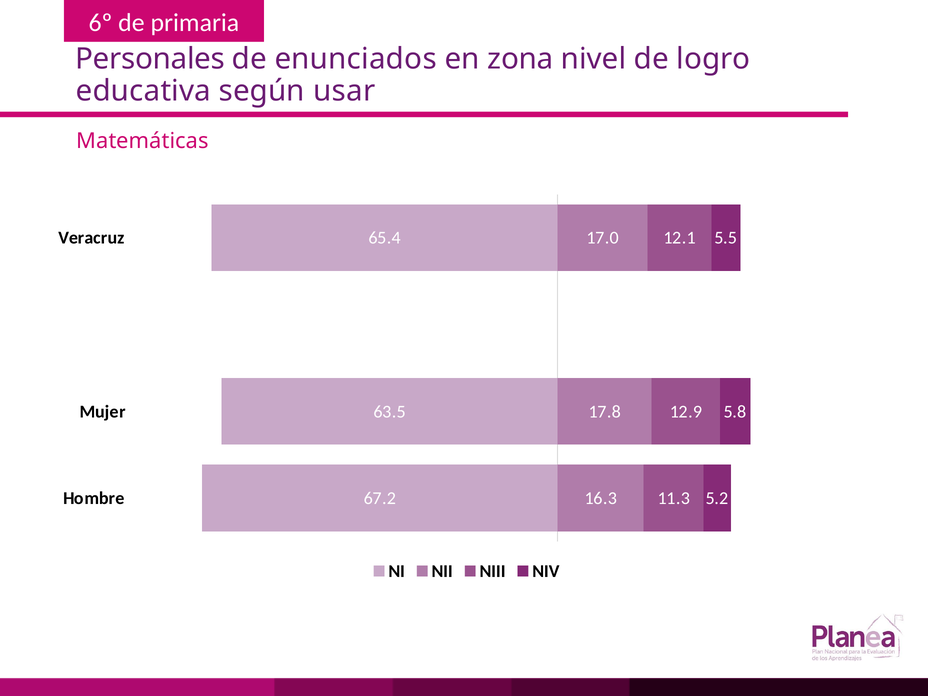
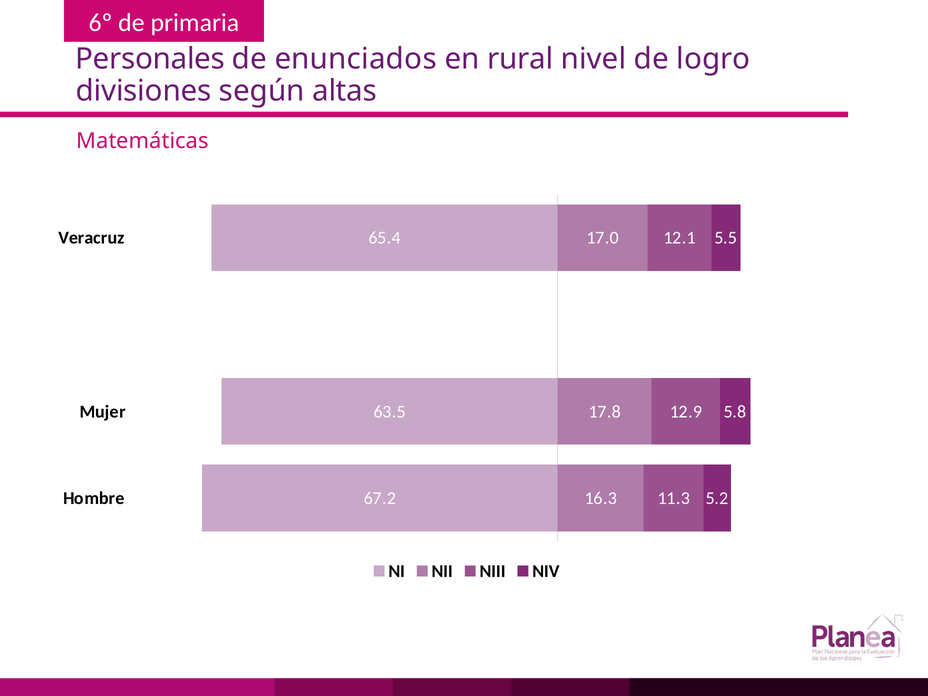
zona: zona -> rural (520, 59)
educativa: educativa -> divisiones (144, 91)
usar: usar -> altas (345, 91)
